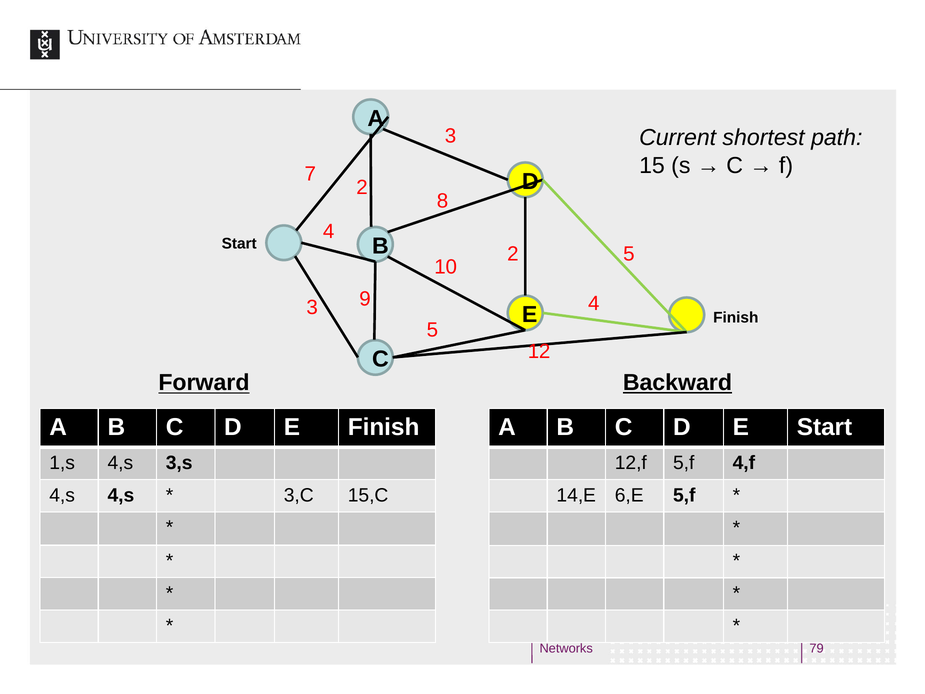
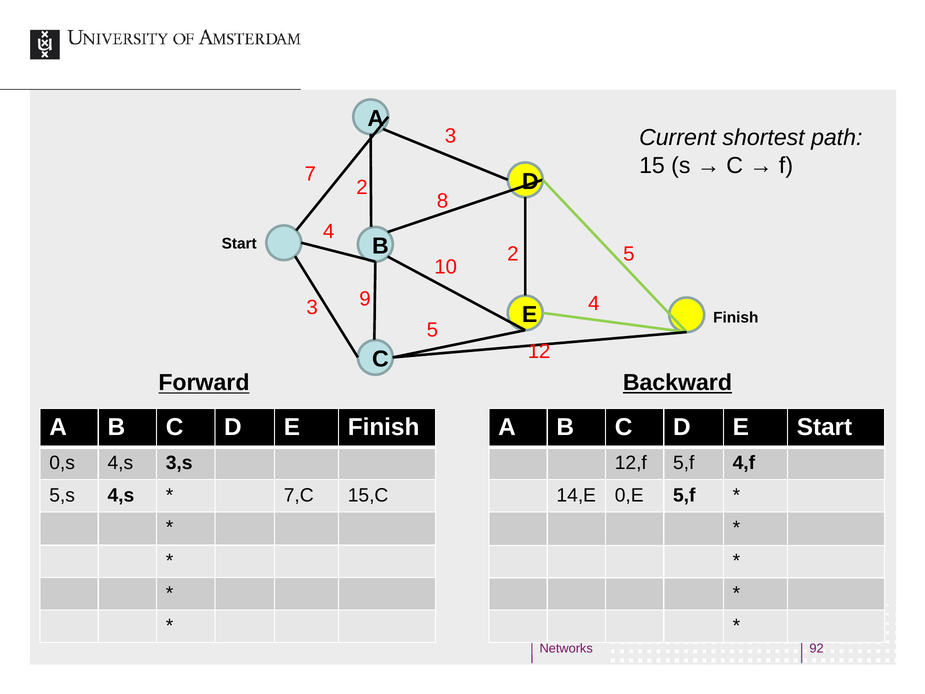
1,s: 1,s -> 0,s (62, 463)
4,s: 4,s -> 5,s (62, 495)
3,C: 3,C -> 7,C (299, 495)
6,E: 6,E -> 0,E (629, 495)
79: 79 -> 92 (817, 648)
